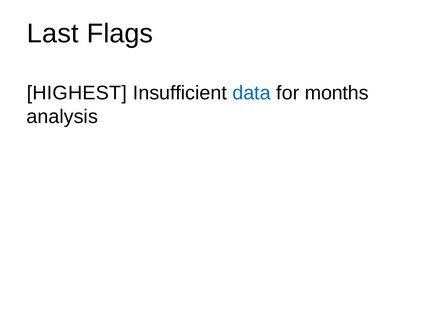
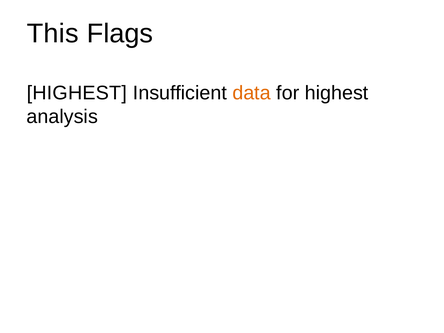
Last: Last -> This (53, 34)
data colour: blue -> orange (252, 93)
for months: months -> highest (337, 93)
